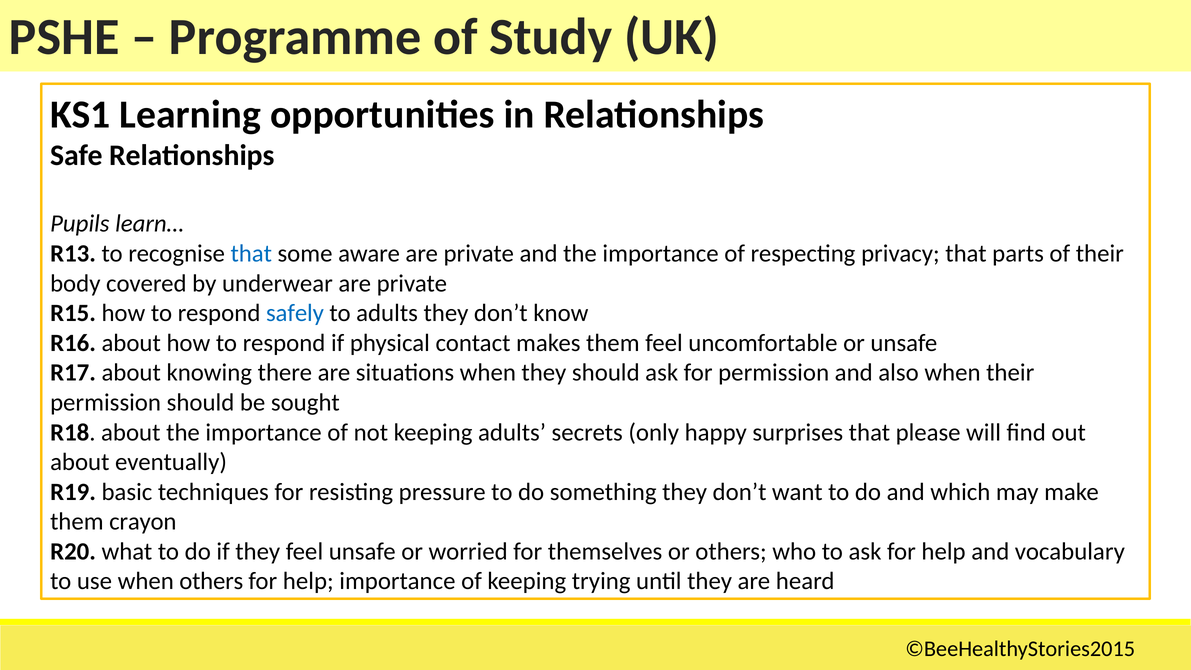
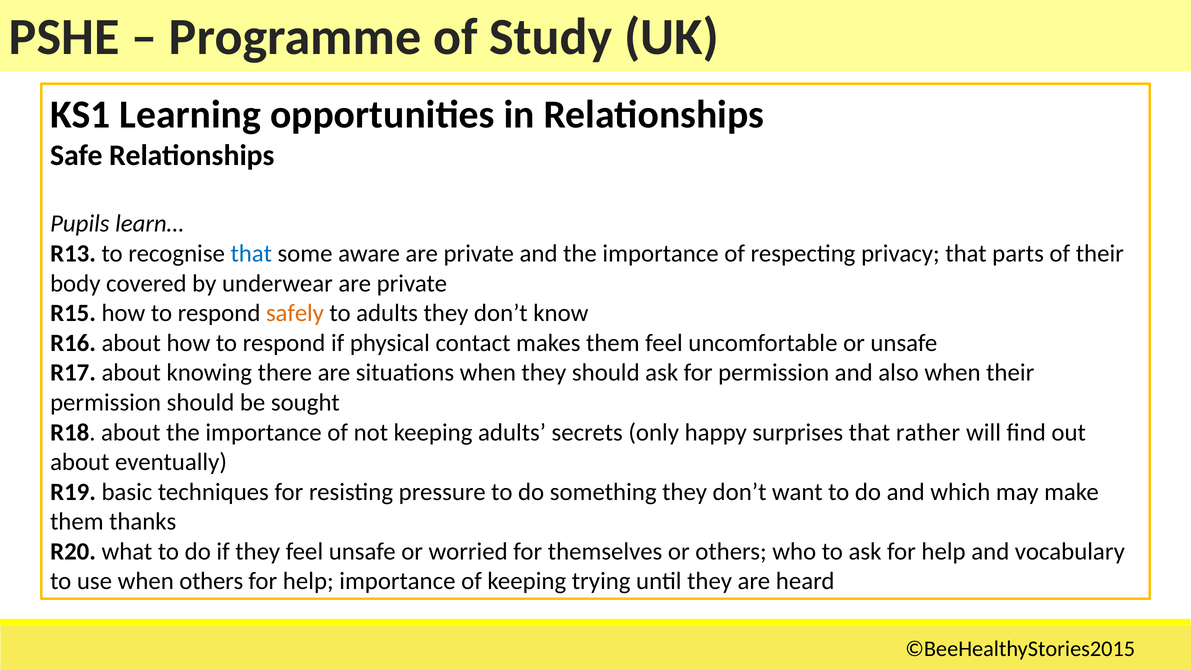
safely colour: blue -> orange (295, 313)
please: please -> rather (928, 432)
crayon: crayon -> thanks (143, 522)
